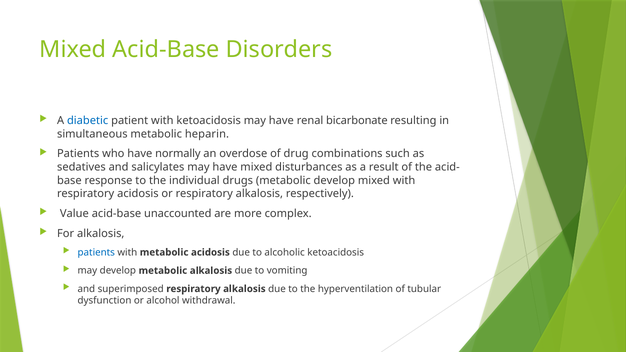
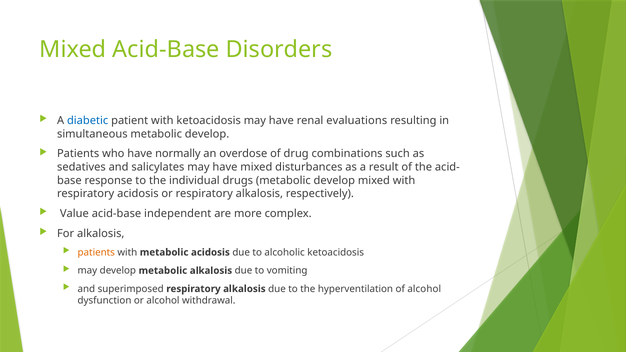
bicarbonate: bicarbonate -> evaluations (357, 121)
simultaneous metabolic heparin: heparin -> develop (207, 134)
unaccounted: unaccounted -> independent (178, 214)
patients colour: blue -> orange (96, 252)
of tubular: tubular -> alcohol (424, 289)
